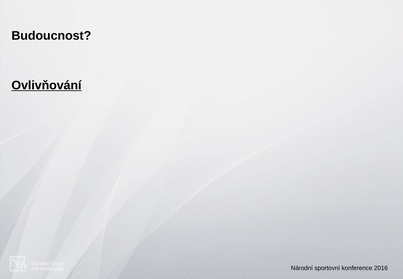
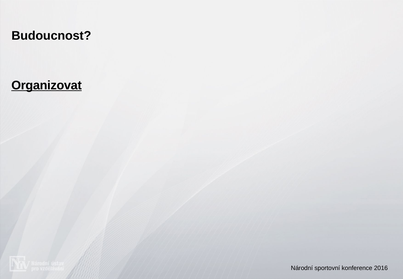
Ovlivňování: Ovlivňování -> Organizovat (47, 85)
